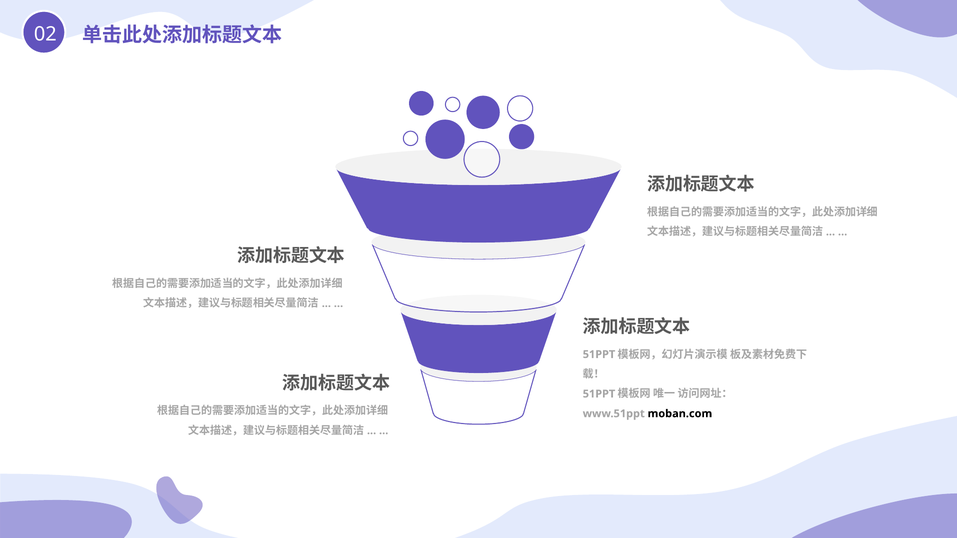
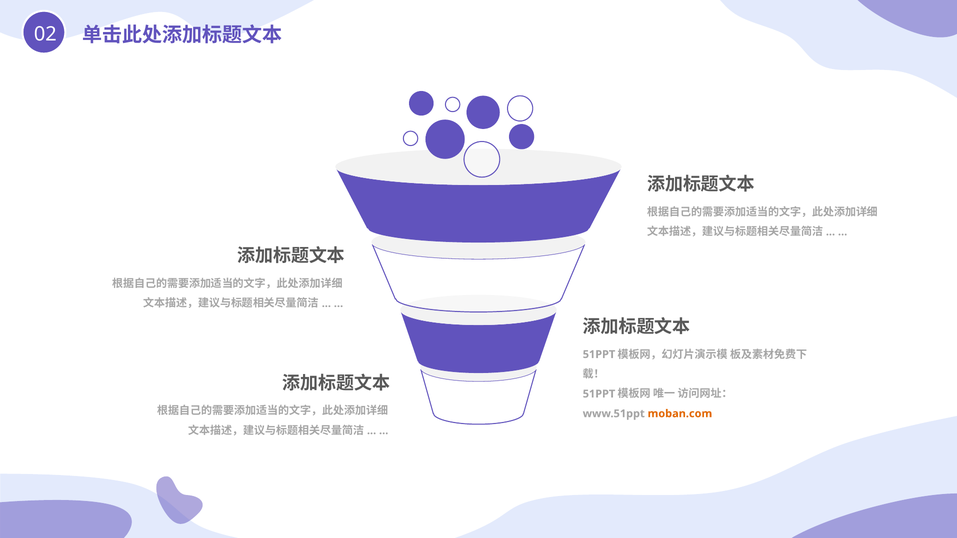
moban.com colour: black -> orange (680, 414)
